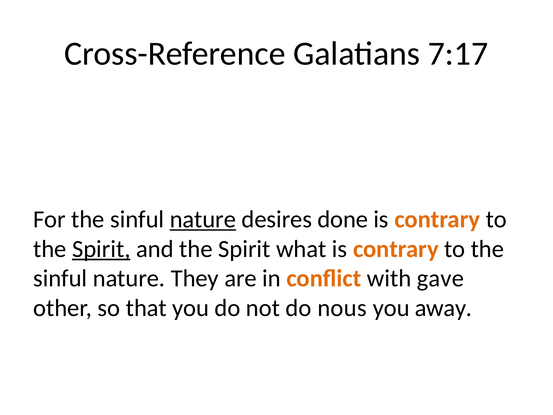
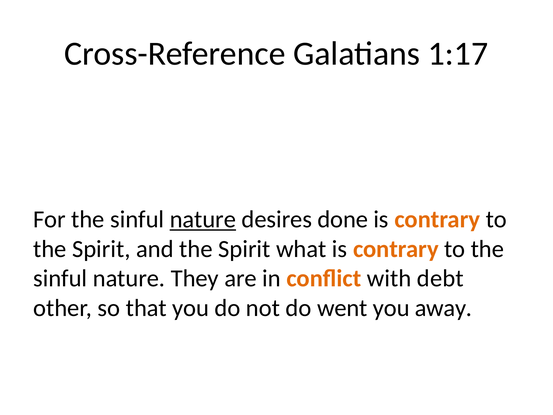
7:17: 7:17 -> 1:17 (458, 54)
Spirit underline: present -> none (101, 249)
gave: gave -> debt (440, 278)
nous: nous -> went (342, 308)
